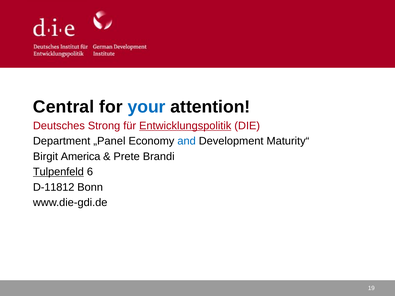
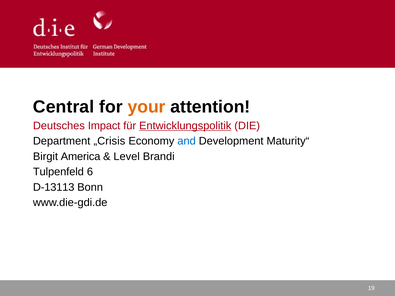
your colour: blue -> orange (147, 107)
Strong: Strong -> Impact (104, 126)
„Panel: „Panel -> „Crisis (109, 141)
Prete: Prete -> Level (127, 157)
Tulpenfeld underline: present -> none (58, 172)
D-11812: D-11812 -> D-13113 (54, 187)
